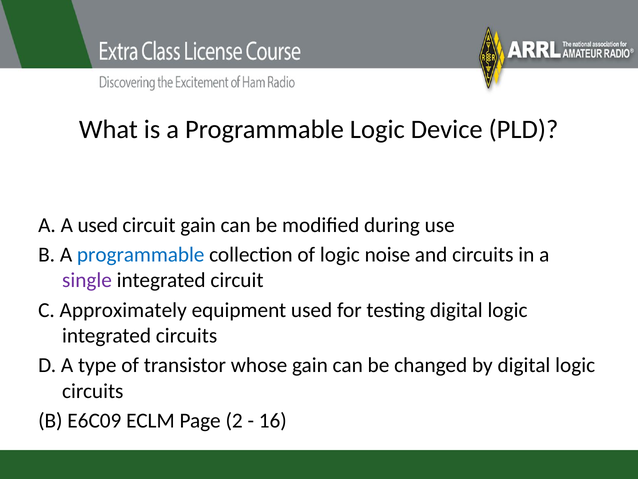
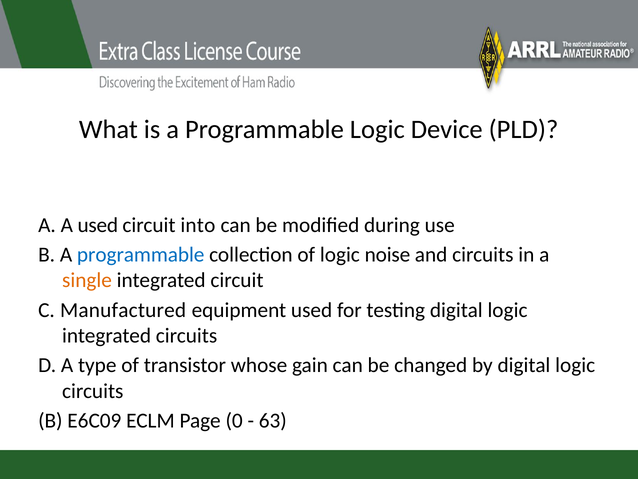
circuit gain: gain -> into (198, 225)
single colour: purple -> orange (87, 280)
Approximately: Approximately -> Manufactured (123, 310)
2: 2 -> 0 (234, 420)
16: 16 -> 63 (273, 420)
